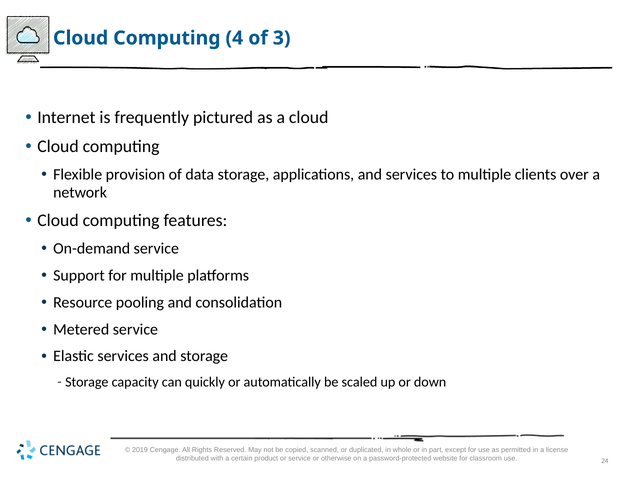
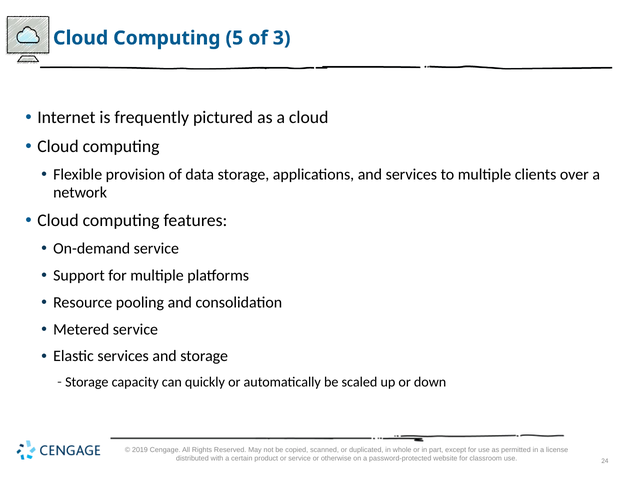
4: 4 -> 5 (234, 38)
